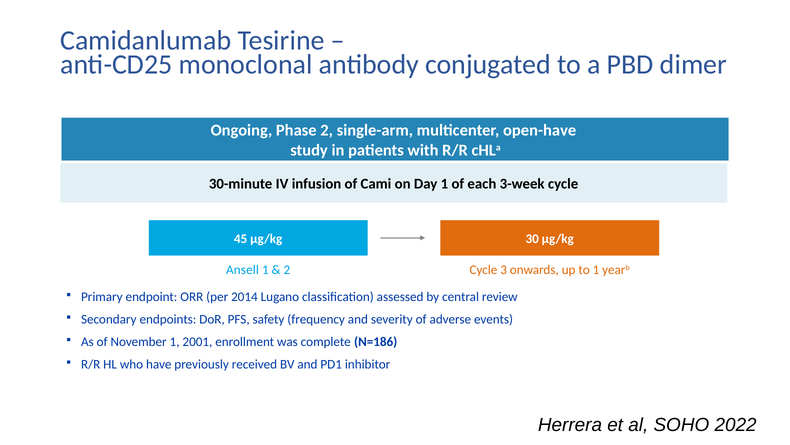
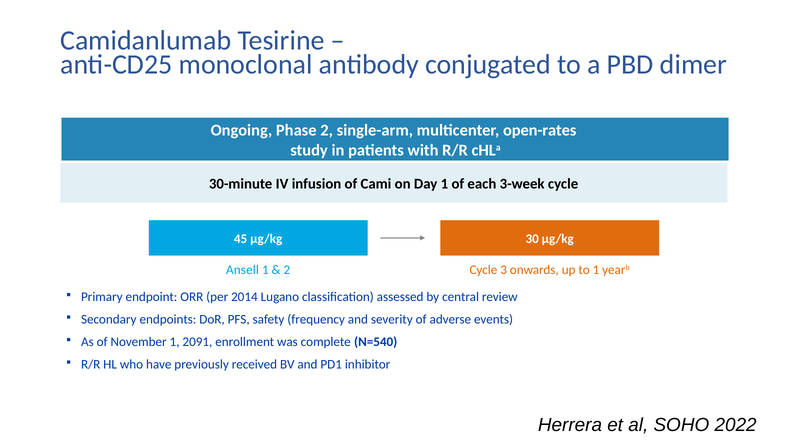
open-have: open-have -> open-rates (540, 130)
2001: 2001 -> 2091 (197, 341)
N=186: N=186 -> N=540 (376, 341)
